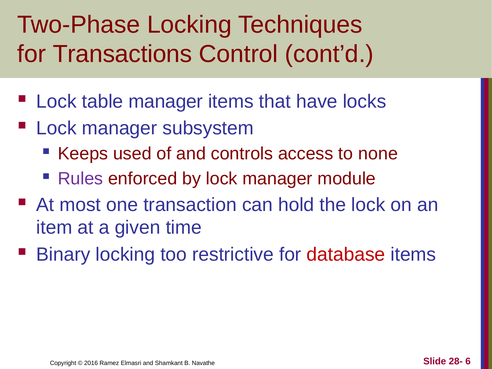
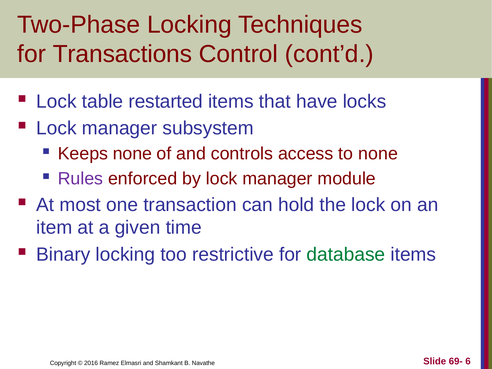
table manager: manager -> restarted (166, 101)
Keeps used: used -> none (132, 154)
database colour: red -> green (346, 254)
28-: 28- -> 69- (456, 361)
